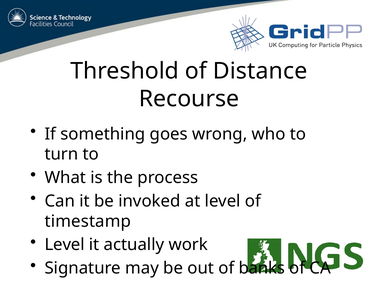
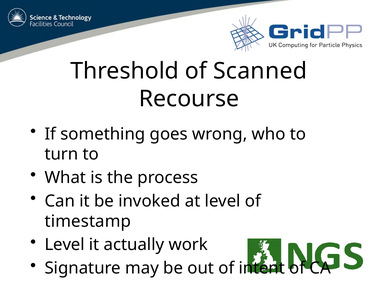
Distance: Distance -> Scanned (260, 71)
banks: banks -> intent (262, 269)
